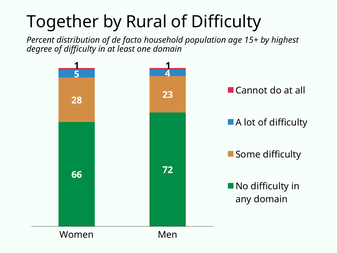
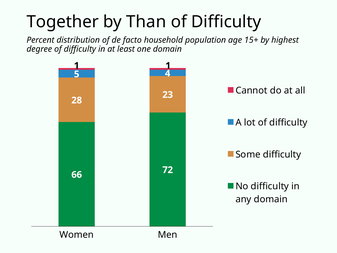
Rural: Rural -> Than (146, 22)
